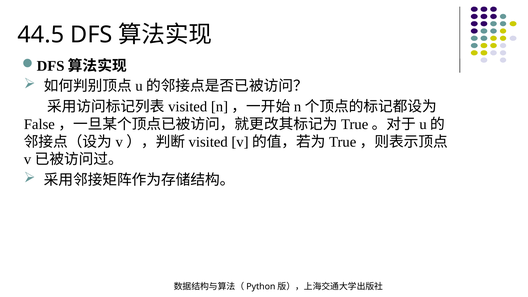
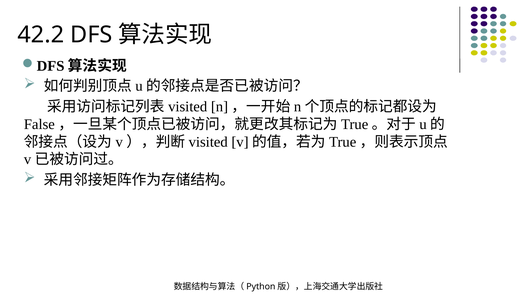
44.5: 44.5 -> 42.2 (41, 35)
